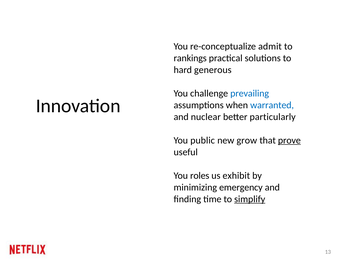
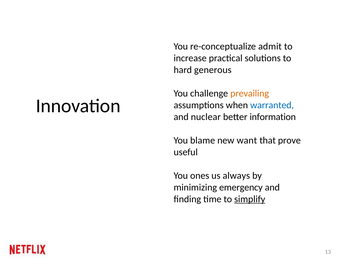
rankings: rankings -> increase (190, 58)
prevailing colour: blue -> orange (250, 93)
particularly: particularly -> information (273, 117)
public: public -> blame (203, 140)
grow: grow -> want (247, 140)
prove underline: present -> none (289, 140)
roles: roles -> ones (200, 176)
exhibit: exhibit -> always (236, 176)
